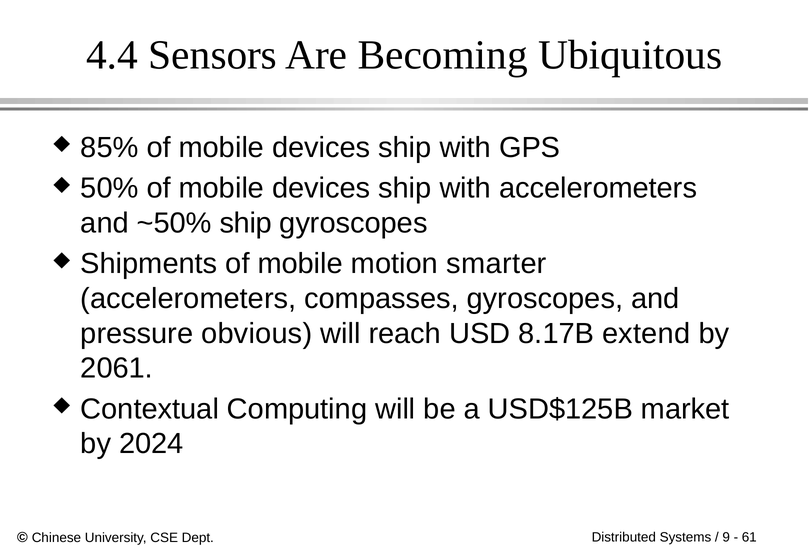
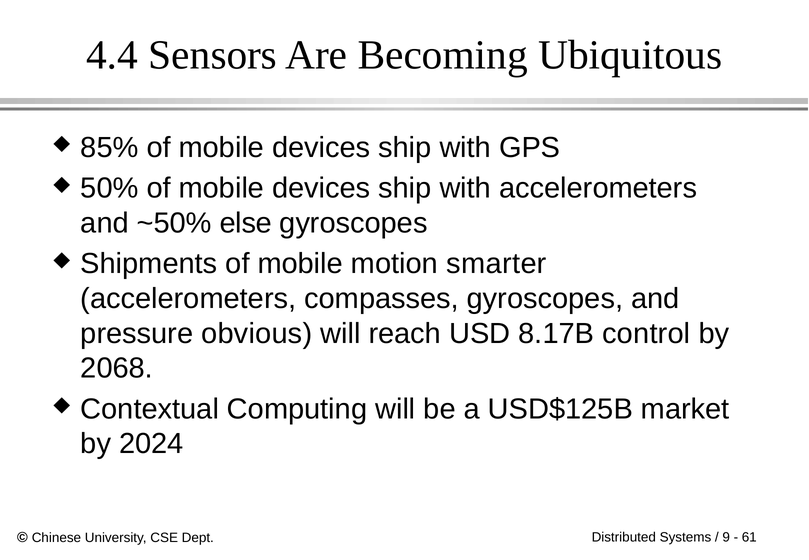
~50% ship: ship -> else (246, 223)
extend: extend -> control (646, 334)
2061: 2061 -> 2068 (117, 368)
